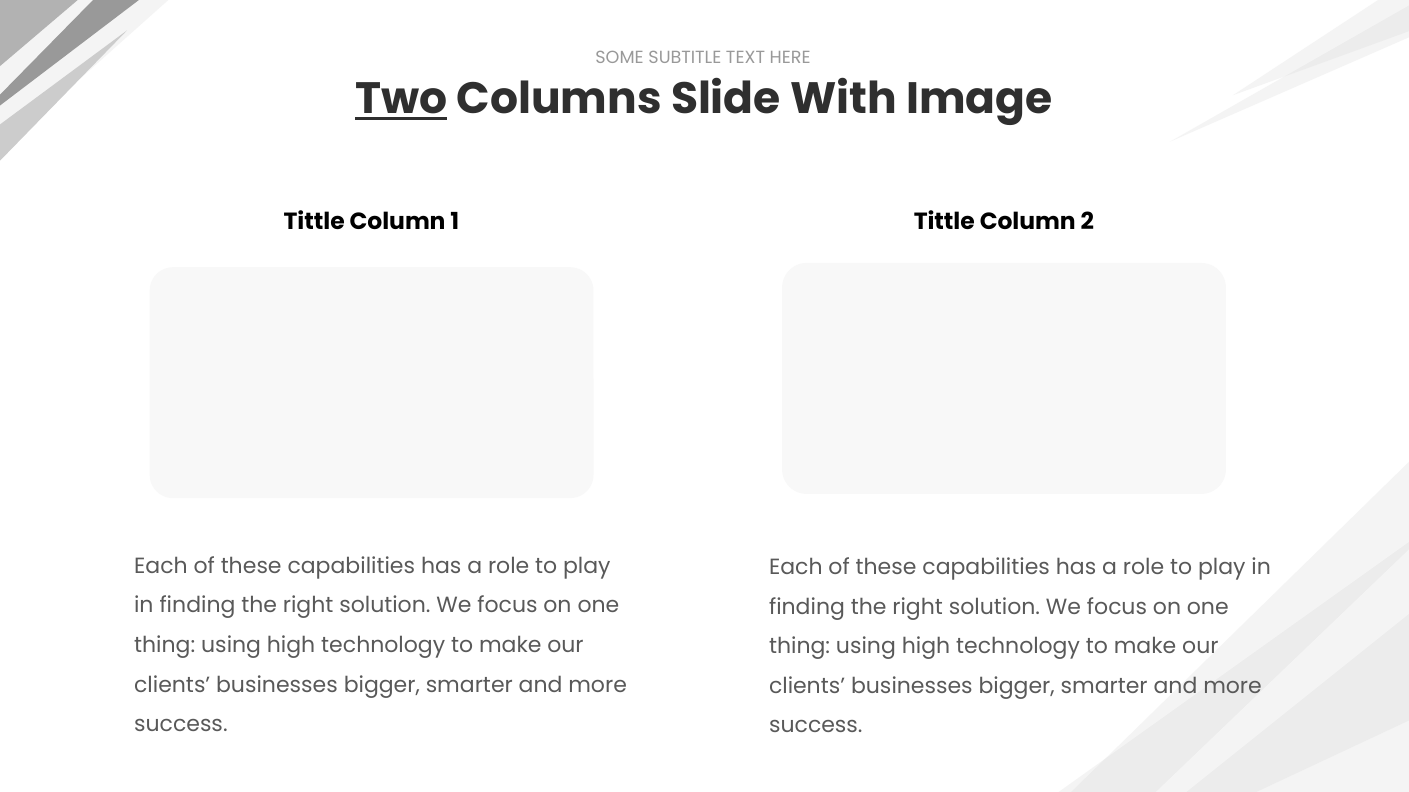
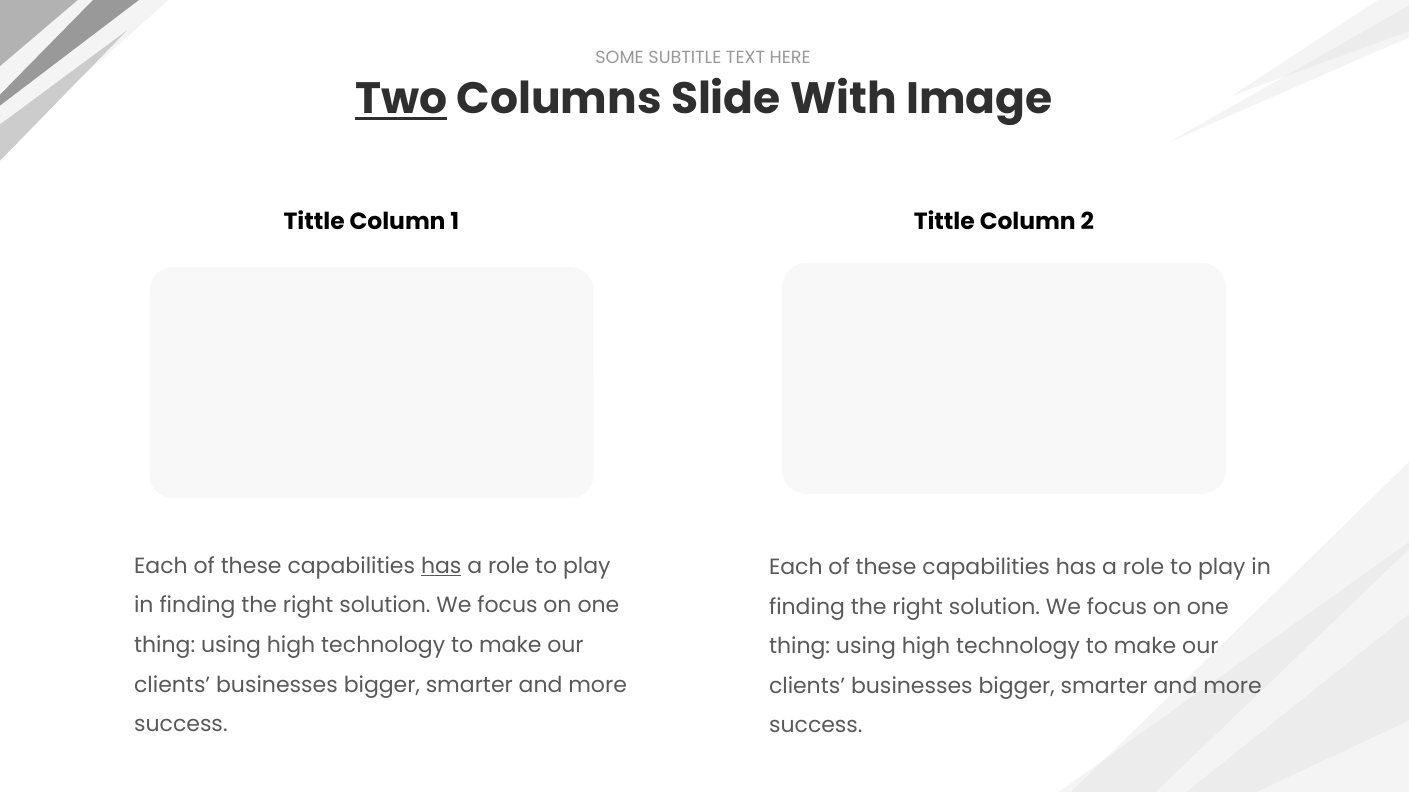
has underline: none -> present (441, 566)
